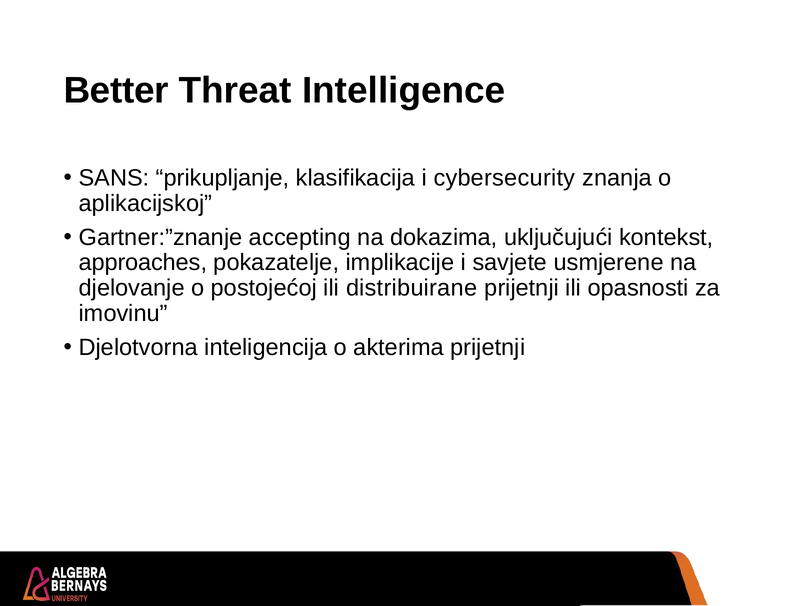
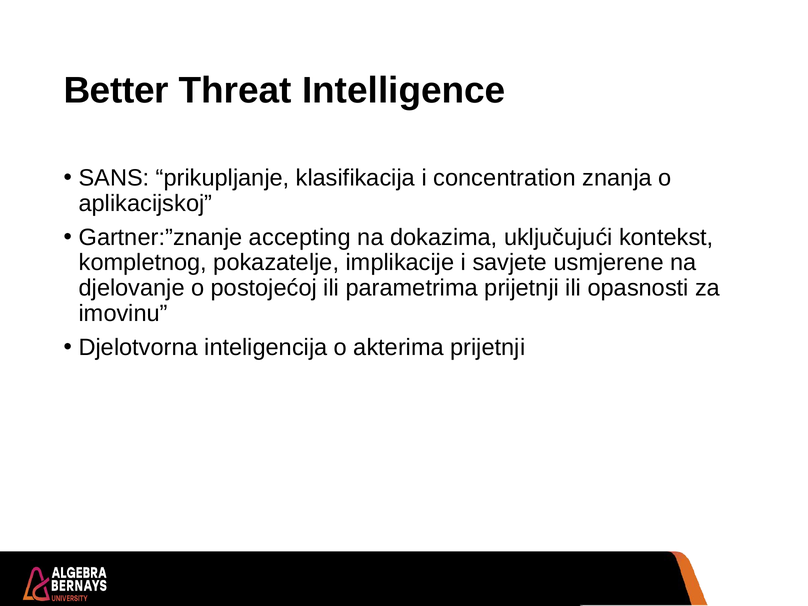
cybersecurity: cybersecurity -> concentration (504, 178)
approaches: approaches -> kompletnog (143, 263)
distribuirane: distribuirane -> parametrima (412, 288)
